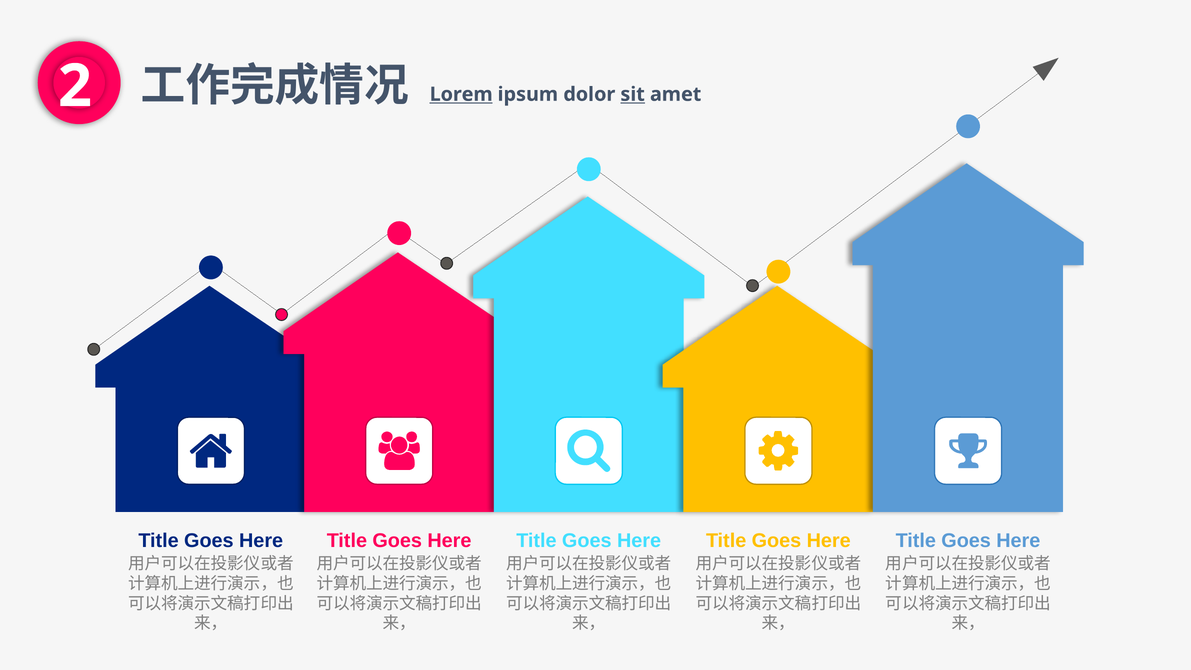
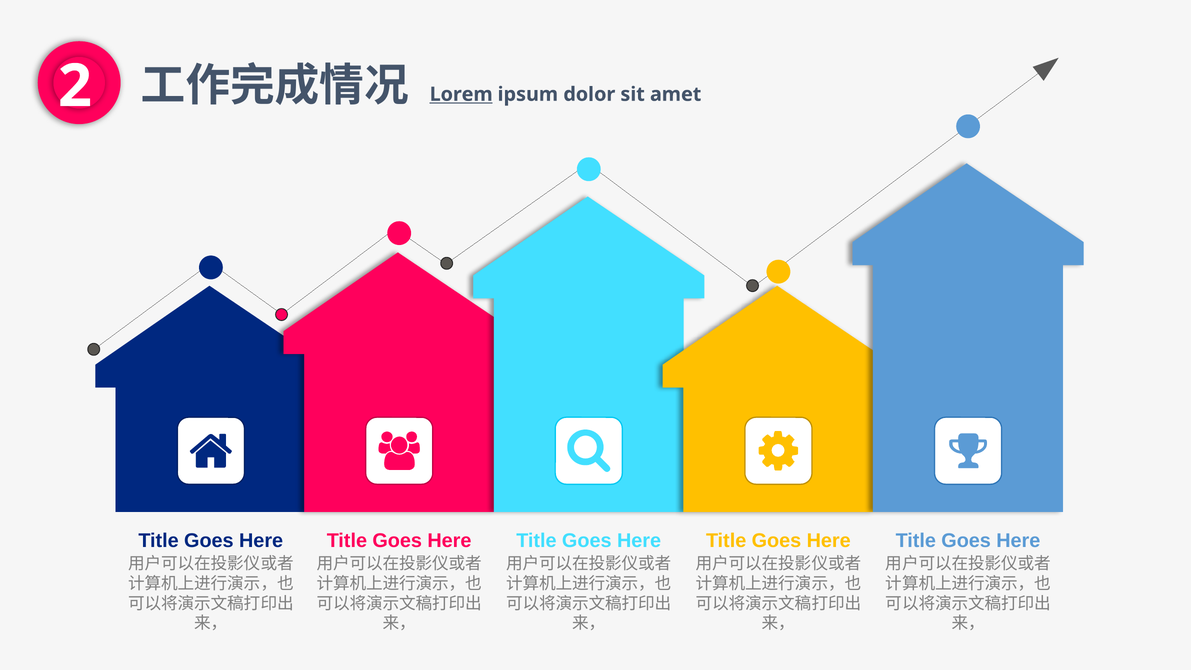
sit underline: present -> none (633, 94)
